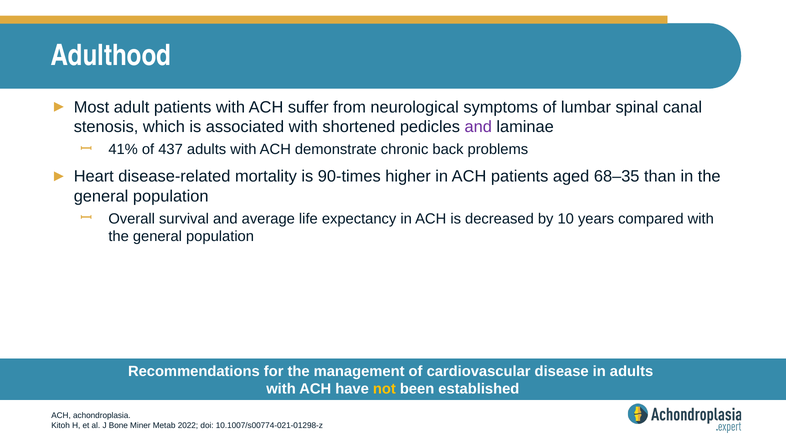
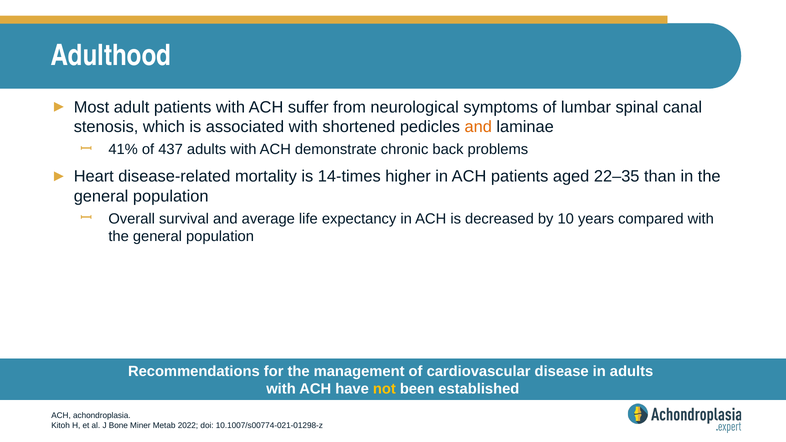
and colour: purple -> orange (478, 127)
90-times: 90-times -> 14-times (349, 177)
68–35: 68–35 -> 22–35 (617, 177)
